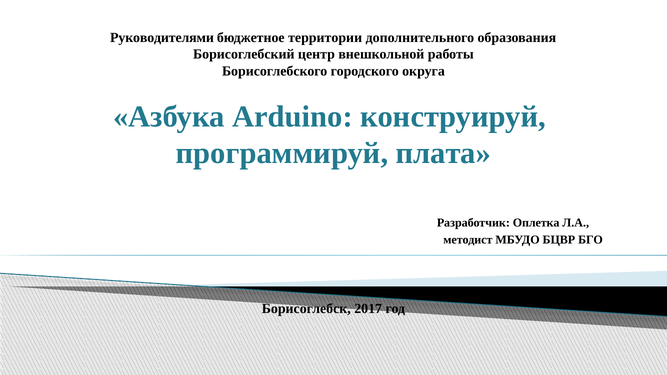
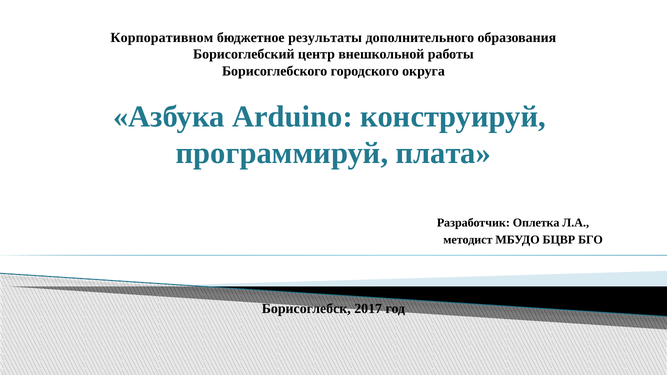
Руководителями: Руководителями -> Корпоративном (162, 38)
территории: территории -> результаты (325, 38)
